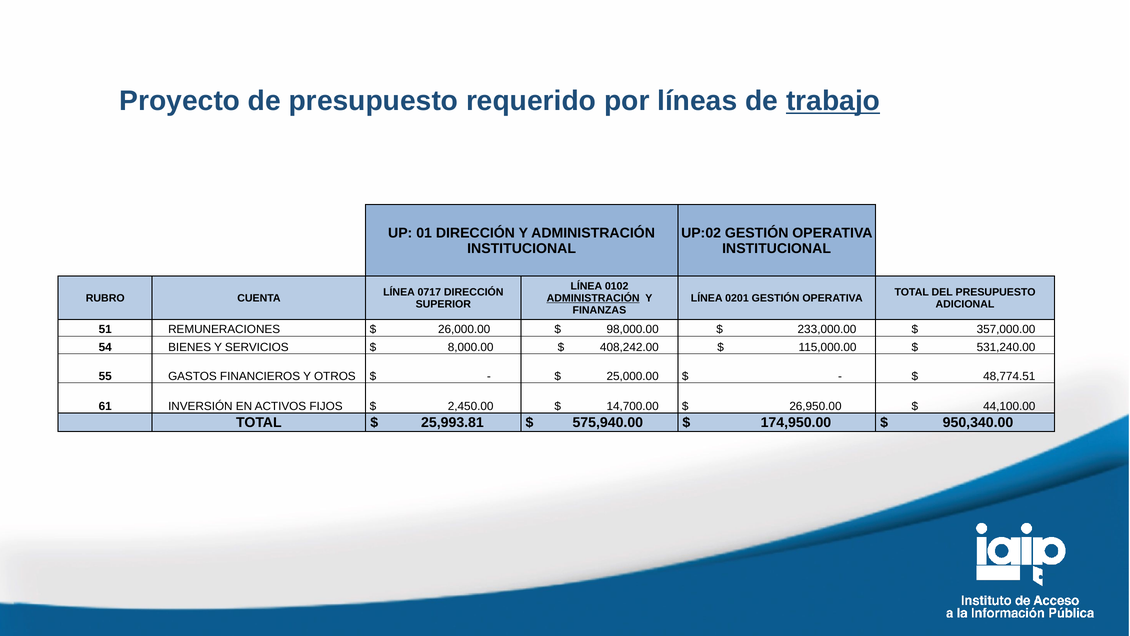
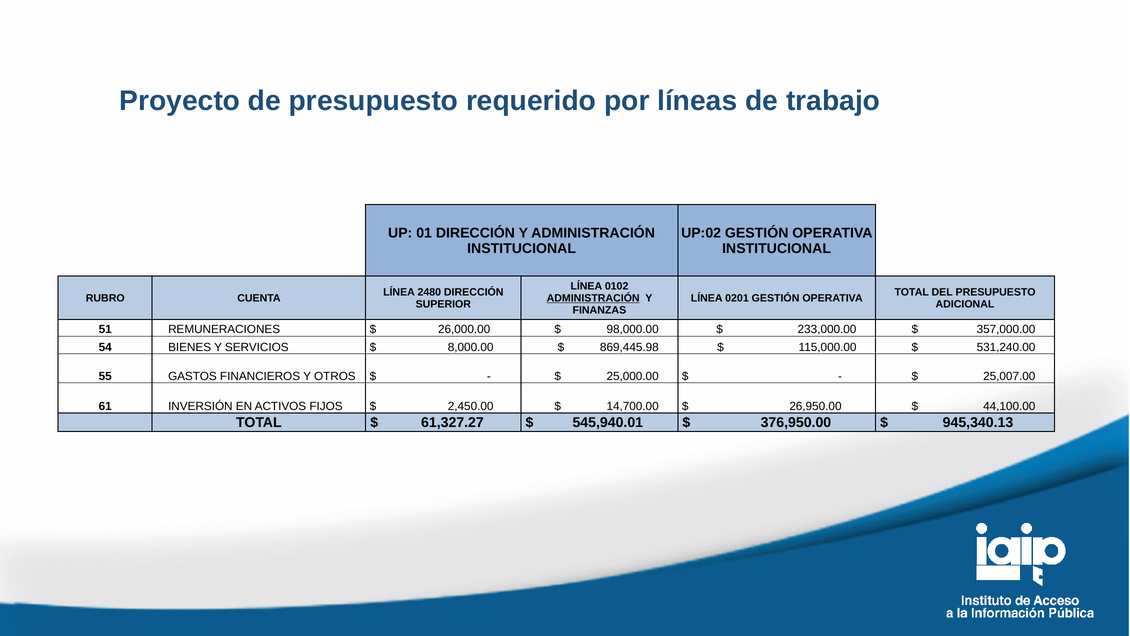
trabajo underline: present -> none (833, 101)
0717: 0717 -> 2480 (429, 292)
408,242.00: 408,242.00 -> 869,445.98 (629, 347)
48,774.51: 48,774.51 -> 25,007.00 (1009, 376)
25,993.81: 25,993.81 -> 61,327.27 (452, 423)
575,940.00: 575,940.00 -> 545,940.01 (608, 423)
174,950.00: 174,950.00 -> 376,950.00 (796, 423)
950,340.00: 950,340.00 -> 945,340.13 (978, 423)
